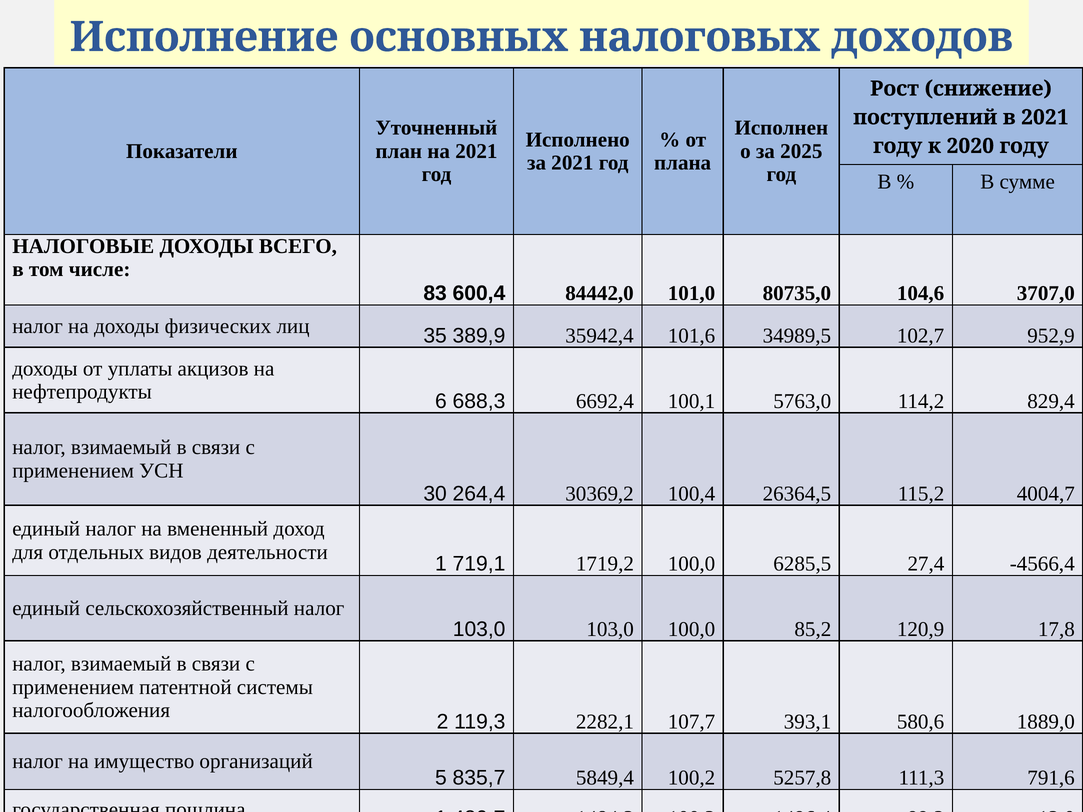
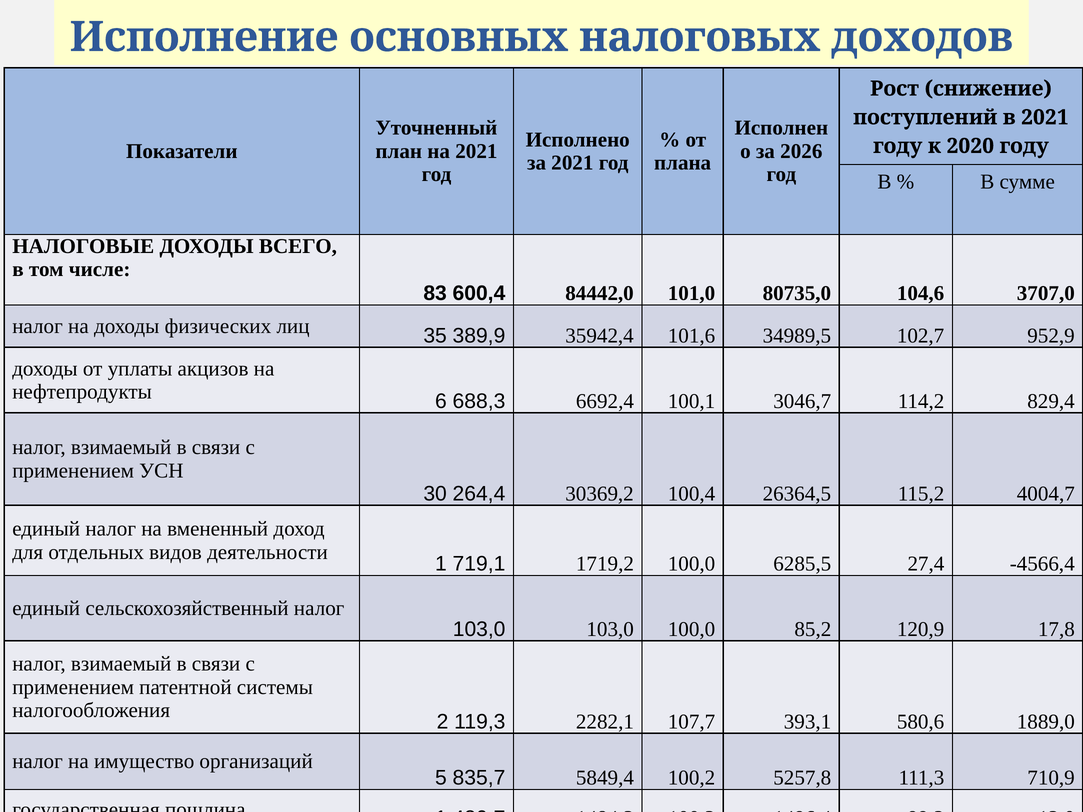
2025: 2025 -> 2026 (801, 151)
5763,0: 5763,0 -> 3046,7 (802, 401)
791,6: 791,6 -> 710,9 (1051, 778)
